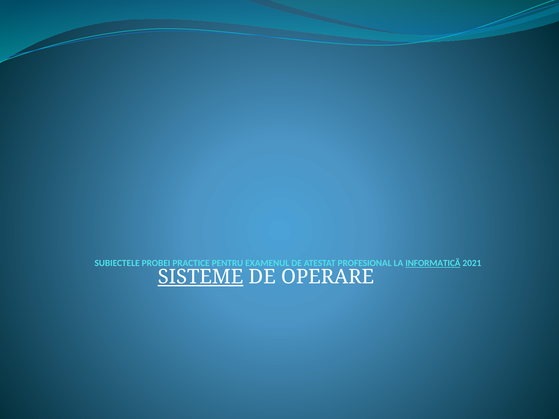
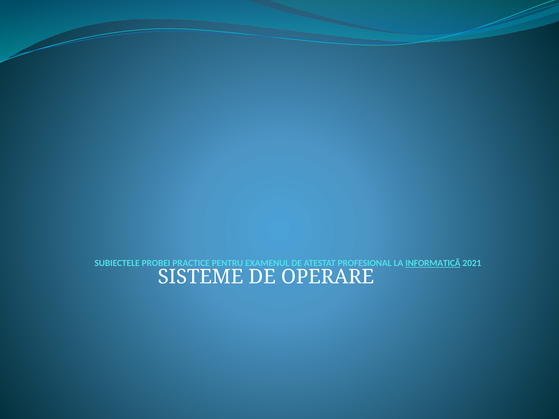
SISTEME underline: present -> none (201, 277)
